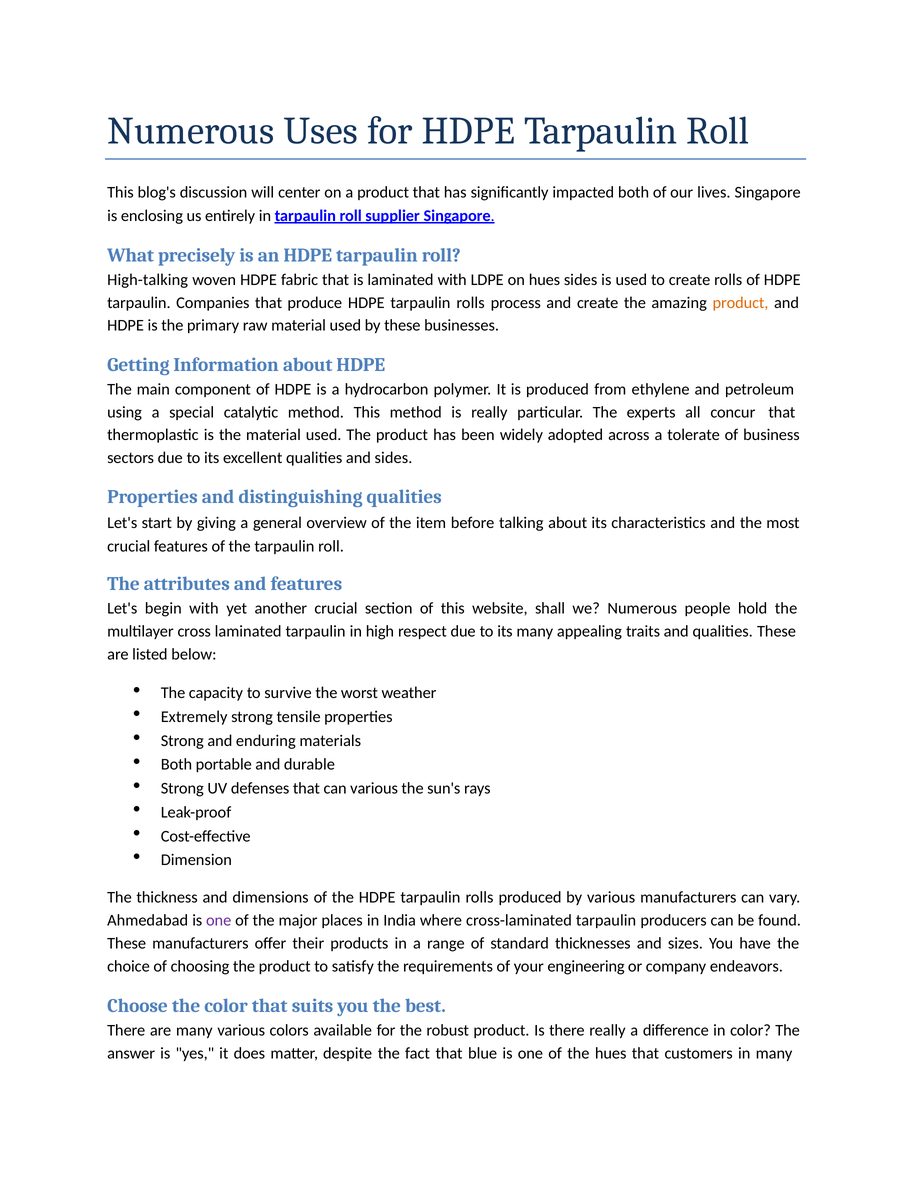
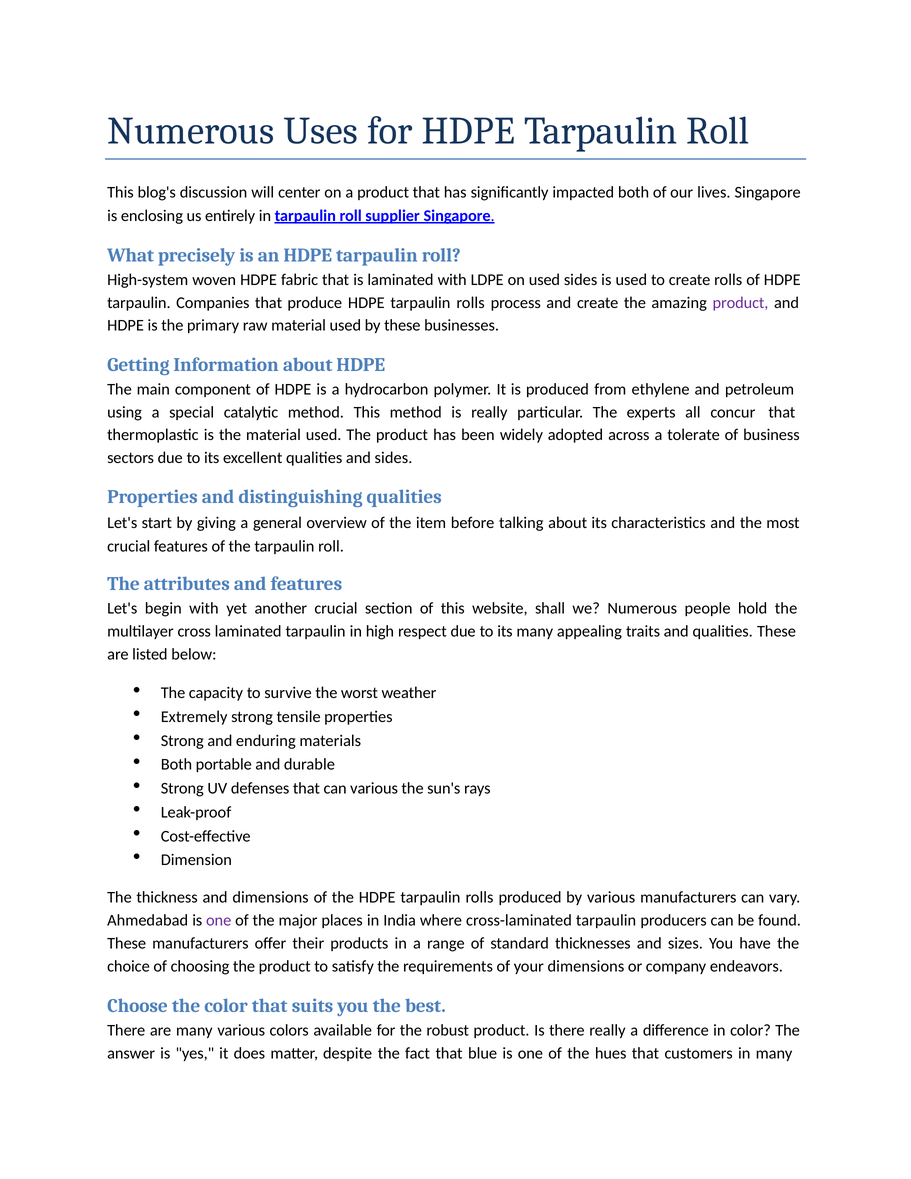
High-talking: High-talking -> High-system (148, 280)
on hues: hues -> used (544, 280)
product colour: orange -> purple (740, 303)
your engineering: engineering -> dimensions (586, 967)
